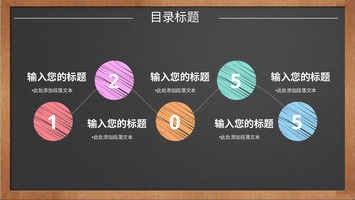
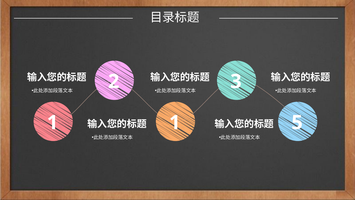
2 5: 5 -> 3 (236, 81)
1 0: 0 -> 1 (175, 122)
